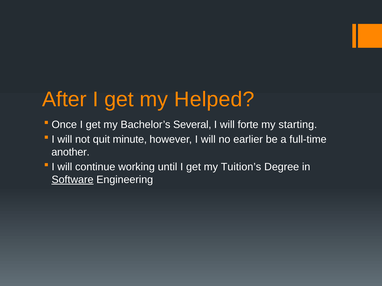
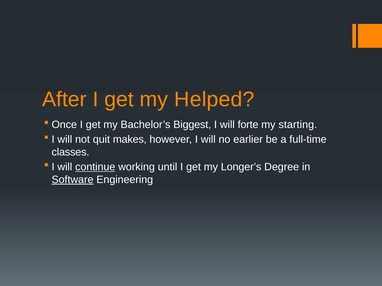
Several: Several -> Biggest (192, 125)
minute: minute -> makes (130, 140)
another: another -> classes (70, 152)
continue underline: none -> present (95, 167)
Tuition’s: Tuition’s -> Longer’s (241, 167)
